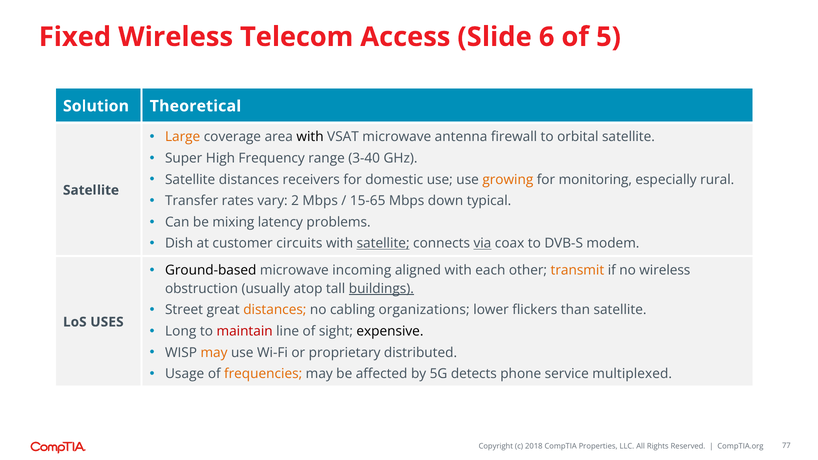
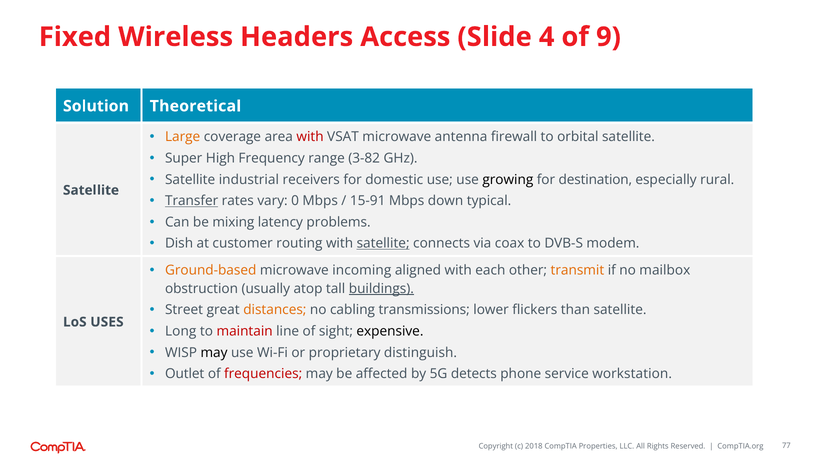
Telecom: Telecom -> Headers (297, 37)
6: 6 -> 4 (547, 37)
5: 5 -> 9 (608, 37)
with colour: black -> red (310, 137)
3-40: 3-40 -> 3-82 (364, 158)
Satellite distances: distances -> industrial (249, 180)
growing colour: orange -> black (508, 180)
monitoring: monitoring -> destination (595, 180)
Transfer underline: none -> present (192, 201)
2: 2 -> 0 (295, 201)
15-65: 15-65 -> 15-91 (368, 201)
circuits: circuits -> routing (299, 243)
via underline: present -> none (482, 243)
Ground-based colour: black -> orange (211, 270)
no wireless: wireless -> mailbox (665, 270)
organizations: organizations -> transmissions (424, 310)
may colour: orange -> black (214, 353)
distributed: distributed -> distinguish (421, 353)
Usage: Usage -> Outlet (185, 374)
frequencies colour: orange -> red (263, 374)
multiplexed: multiplexed -> workstation (632, 374)
